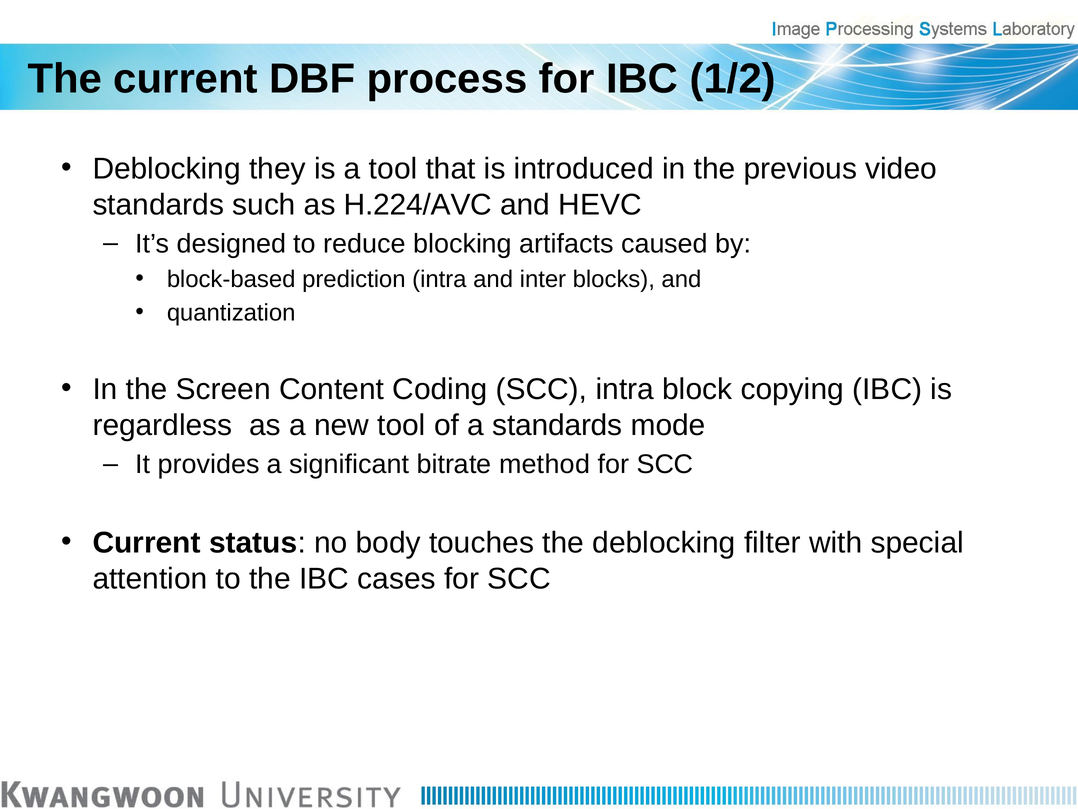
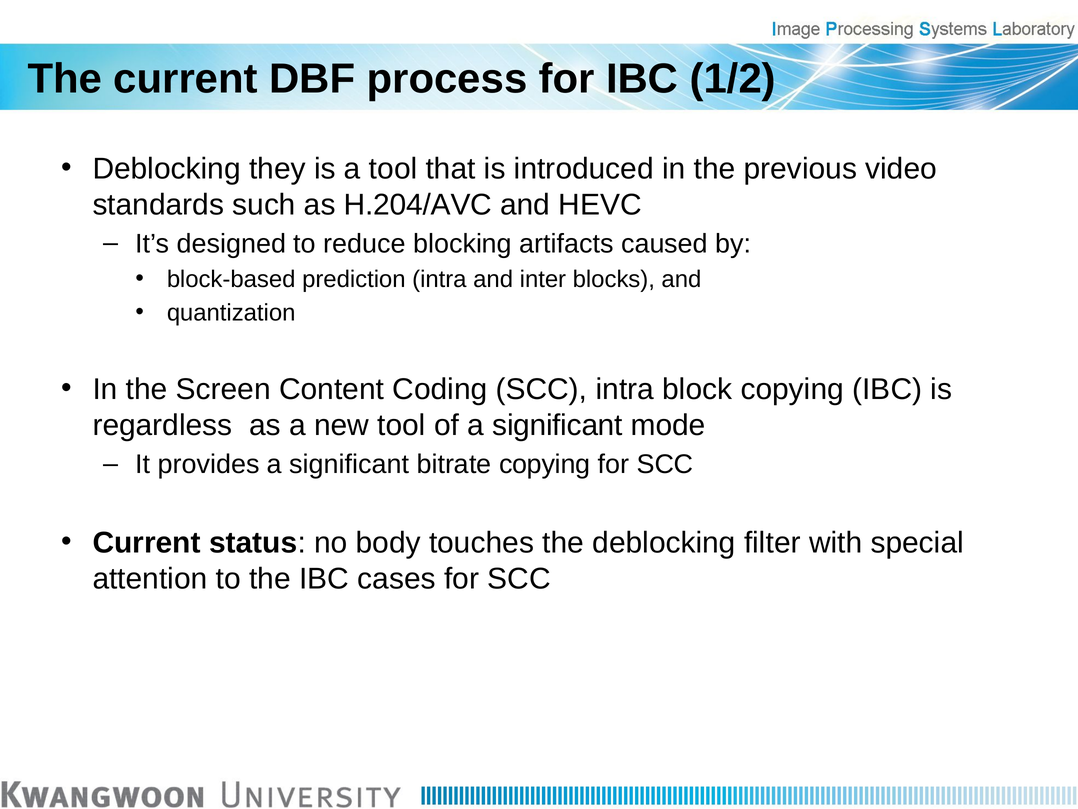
H.224/AVC: H.224/AVC -> H.204/AVC (418, 205)
of a standards: standards -> significant (557, 425)
bitrate method: method -> copying (545, 464)
